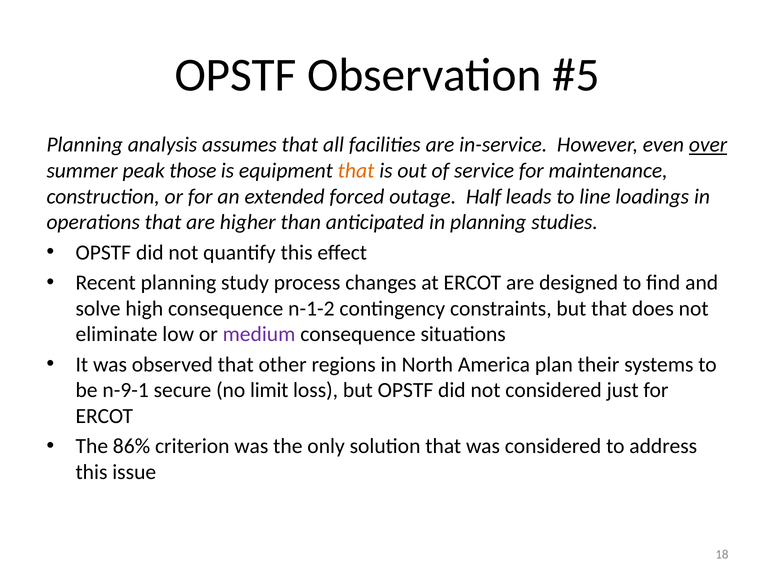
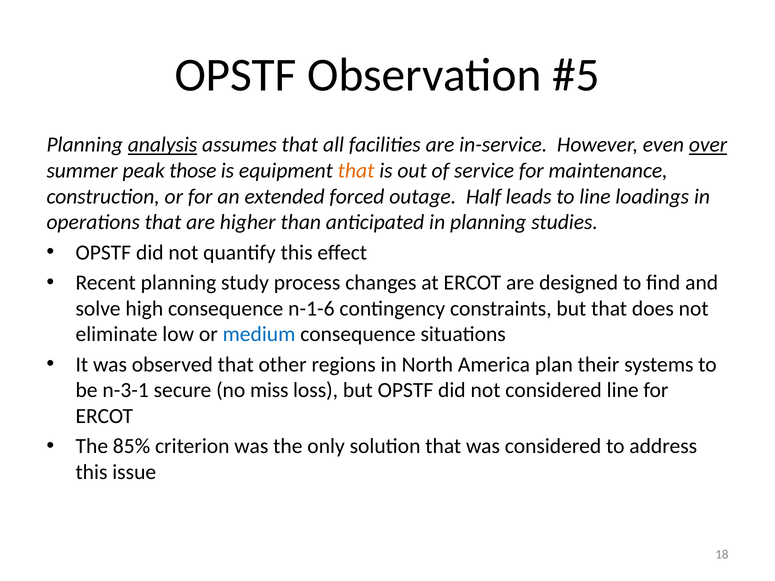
analysis underline: none -> present (163, 145)
n-1-2: n-1-2 -> n-1-6 (311, 309)
medium colour: purple -> blue (259, 334)
n-9-1: n-9-1 -> n-3-1 (126, 390)
limit: limit -> miss (269, 390)
considered just: just -> line (623, 390)
86%: 86% -> 85% (132, 446)
